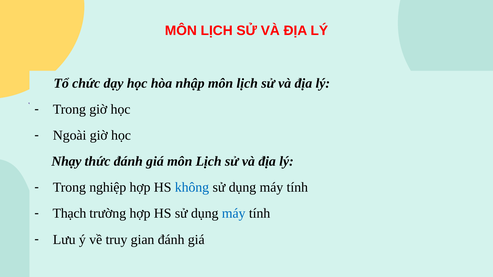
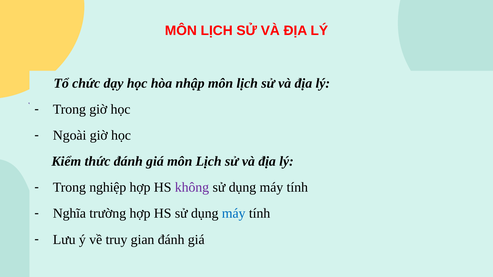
Nhạy: Nhạy -> Kiểm (66, 162)
không colour: blue -> purple (192, 188)
Thạch: Thạch -> Nghĩa (69, 214)
